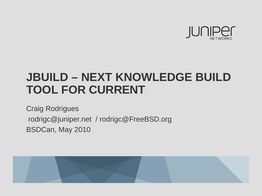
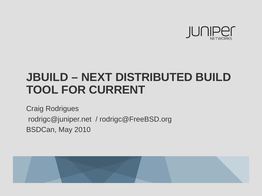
KNOWLEDGE: KNOWLEDGE -> DISTRIBUTED (154, 77)
